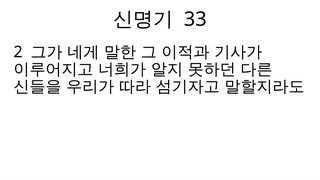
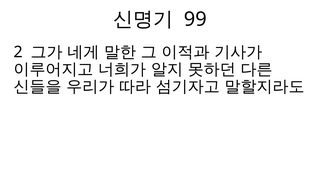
33: 33 -> 99 (195, 19)
